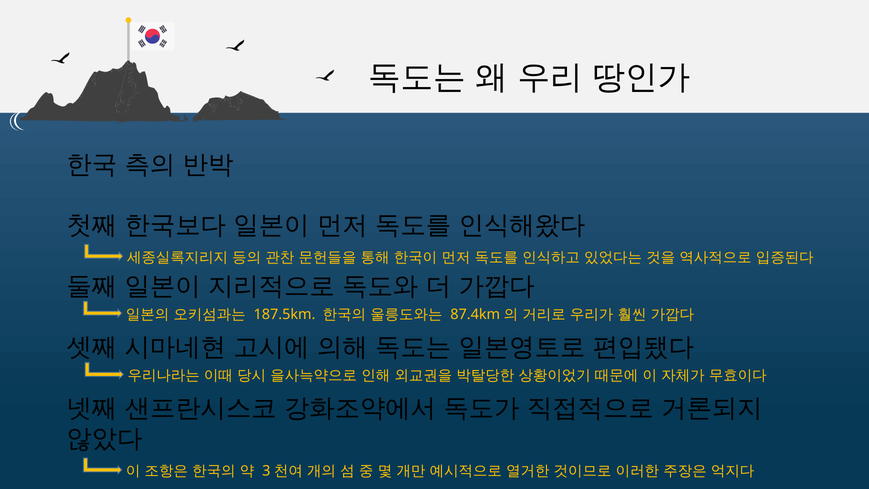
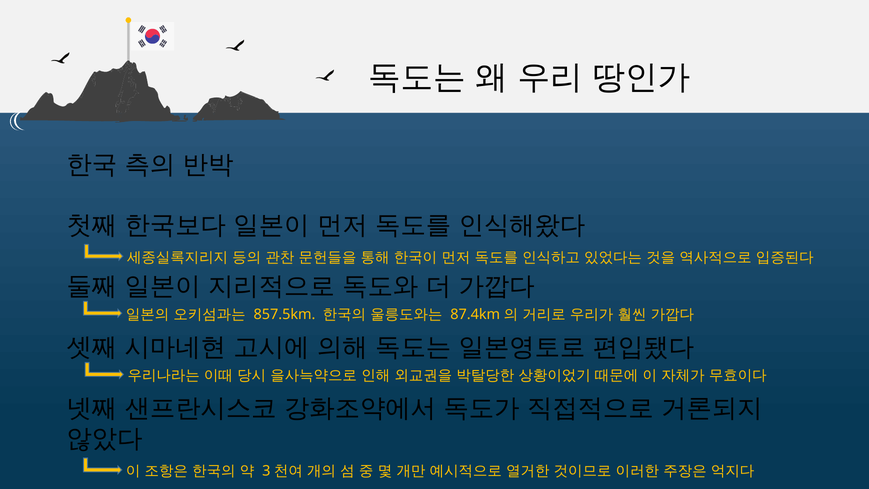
187.5km: 187.5km -> 857.5km (285, 314)
